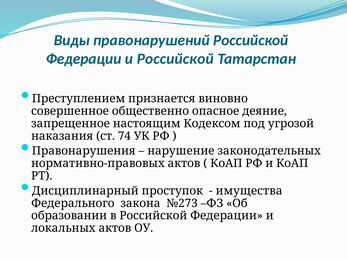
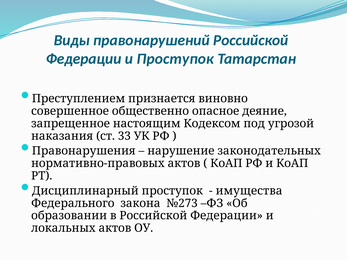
и Российской: Российской -> Проступок (175, 59)
74: 74 -> 33 (124, 136)
